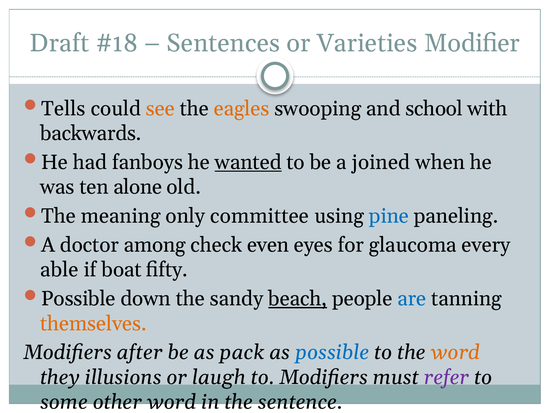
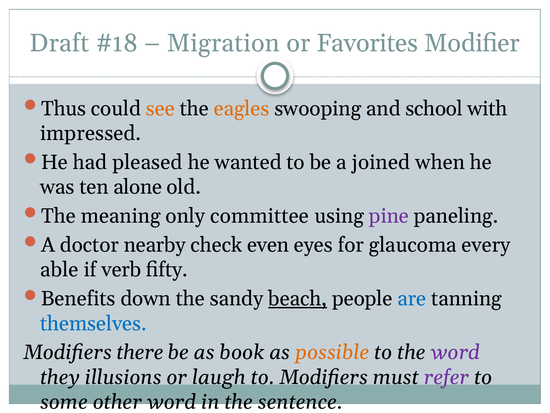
Sentences: Sentences -> Migration (223, 43)
Varieties: Varieties -> Favorites (367, 43)
Tells: Tells -> Thus (64, 108)
backwards: backwards -> impressed (91, 133)
fanboys: fanboys -> pleased (147, 162)
wanted underline: present -> none (248, 162)
pine colour: blue -> purple (389, 216)
among: among -> nearby (155, 245)
boat: boat -> verb (122, 269)
Possible: Possible -> Benefits (78, 298)
themselves colour: orange -> blue (93, 323)
after: after -> there (140, 352)
pack: pack -> book (242, 352)
possible colour: blue -> orange (332, 352)
word colour: orange -> purple (455, 352)
